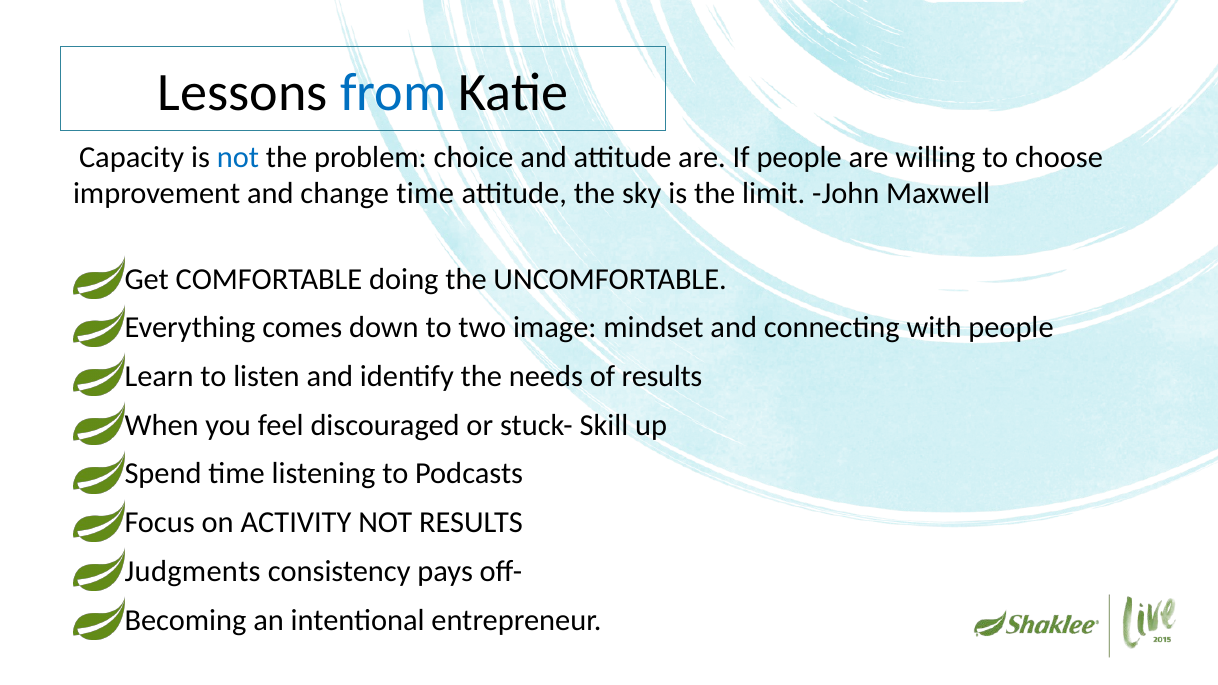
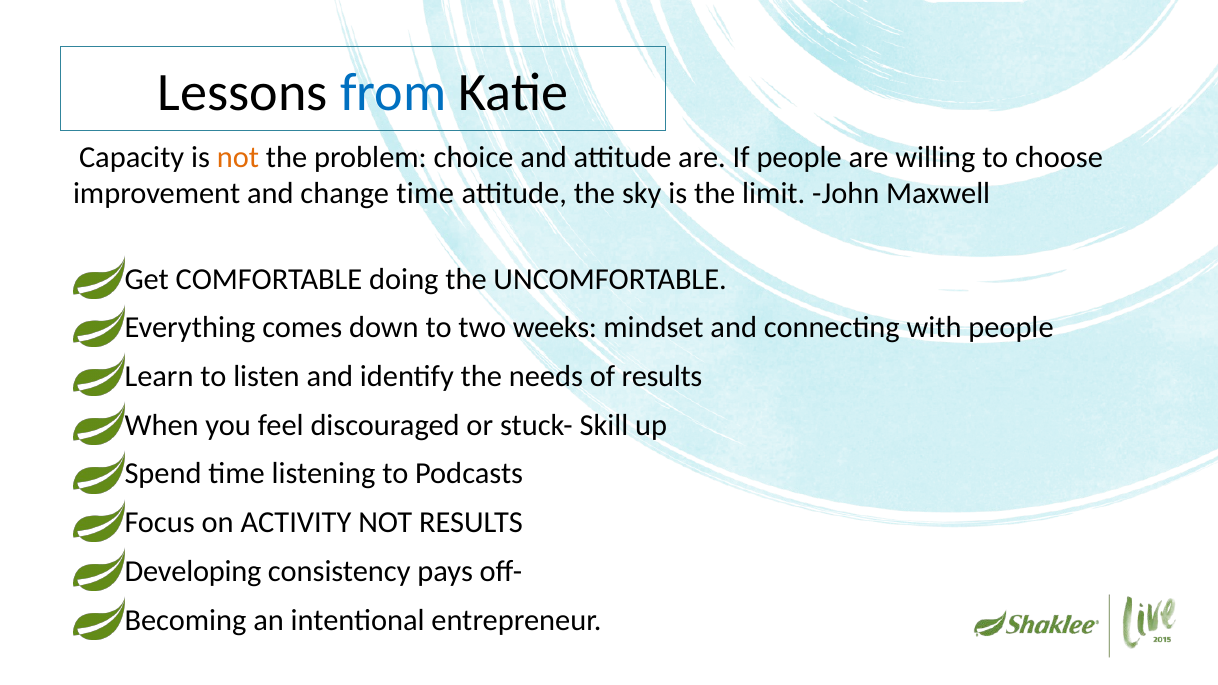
not colour: blue -> orange (238, 157)
image: image -> weeks (555, 328)
Judgments: Judgments -> Developing (193, 571)
